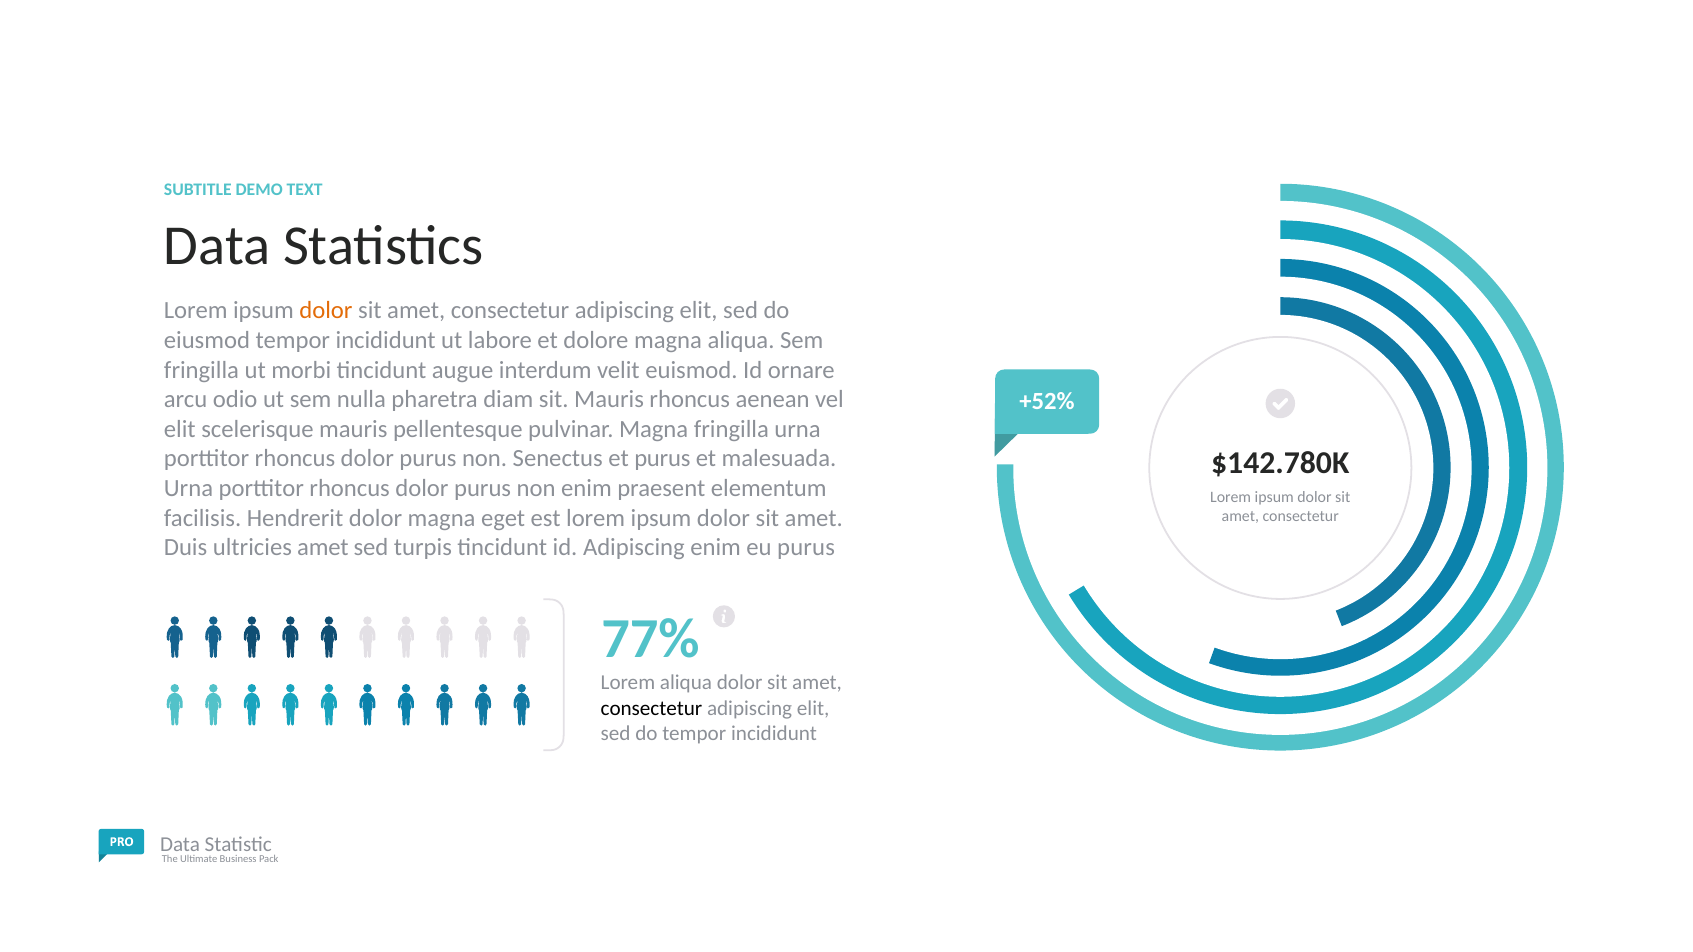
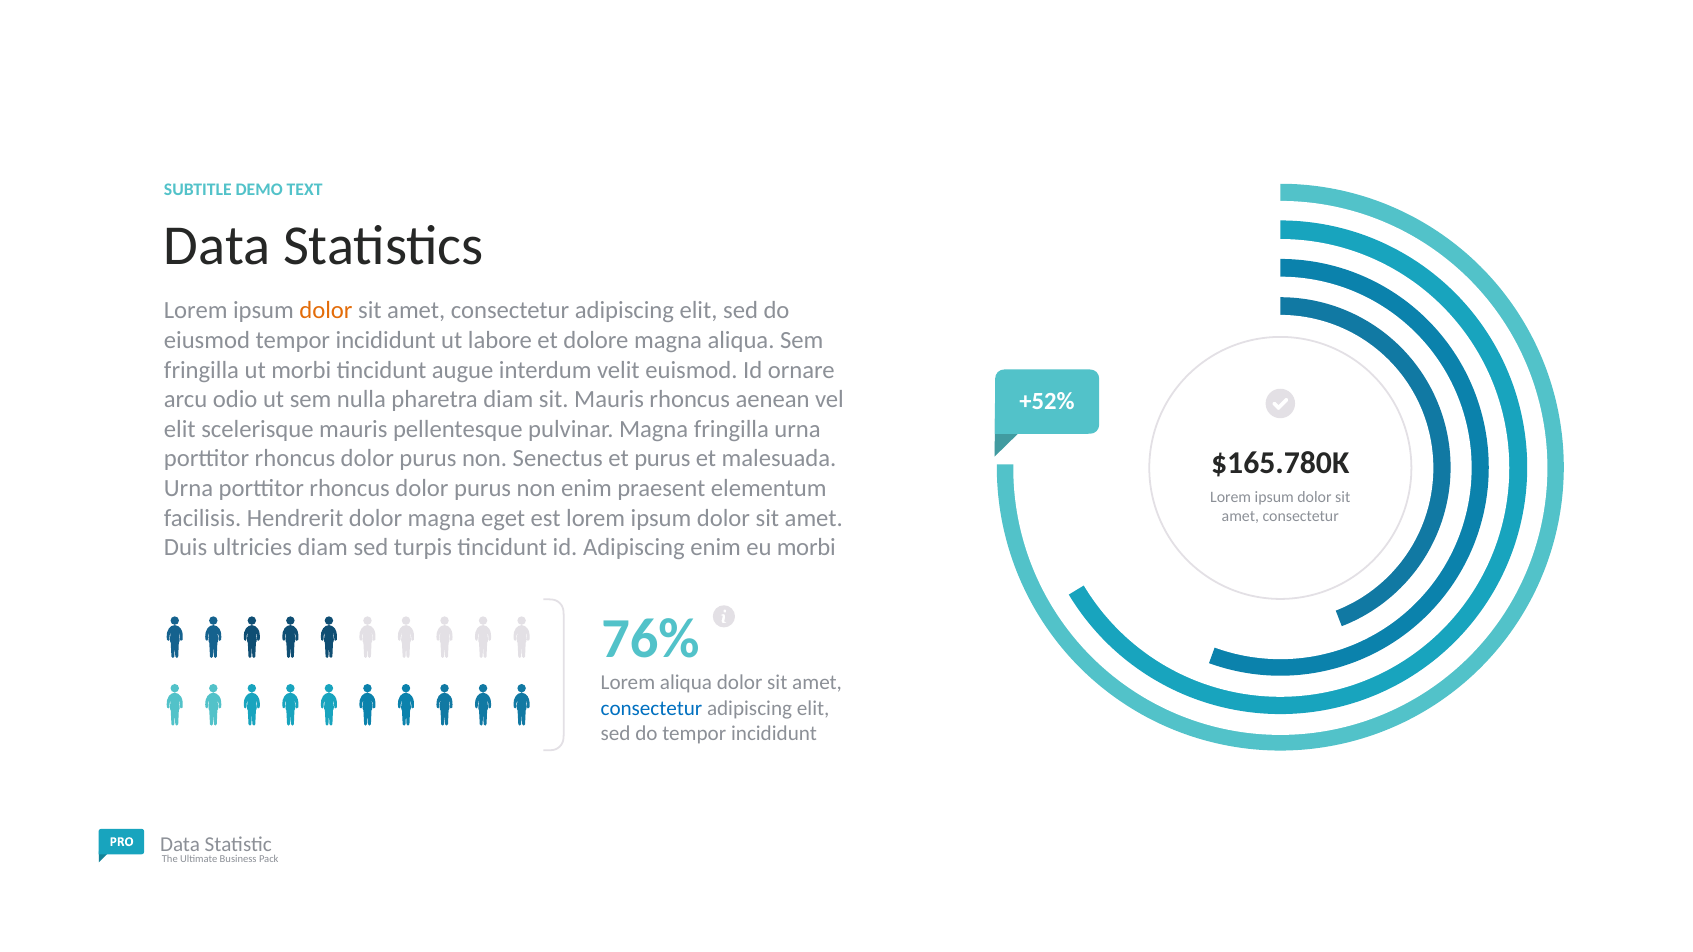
$142.780K: $142.780K -> $165.780K (1280, 463)
ultricies amet: amet -> diam (323, 548)
eu purus: purus -> morbi (806, 548)
77%: 77% -> 76% (650, 639)
consectetur colour: black -> blue (651, 709)
